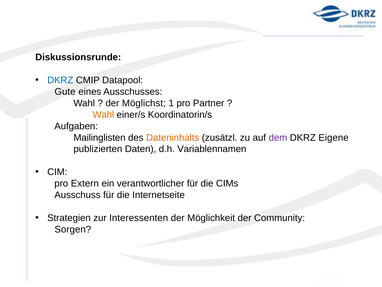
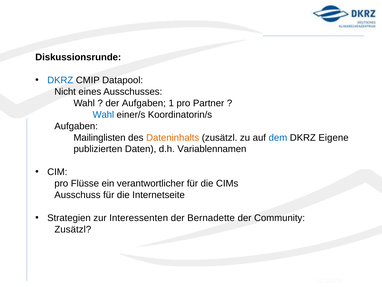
Gute: Gute -> Nicht (65, 92)
der Möglichst: Möglichst -> Aufgaben (144, 103)
Wahl colour: orange -> blue (103, 114)
dem colour: purple -> blue (278, 137)
Extern: Extern -> Flüsse (85, 183)
Möglichkeit: Möglichkeit -> Bernadette (211, 218)
Sorgen: Sorgen -> Zusätzl (73, 229)
